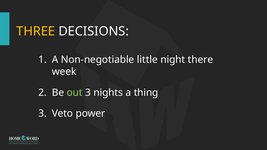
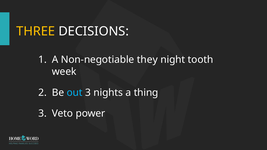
little: little -> they (147, 60)
there: there -> tooth (200, 60)
out colour: light green -> light blue (75, 93)
